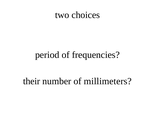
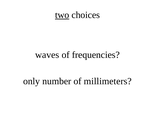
two underline: none -> present (62, 15)
period: period -> waves (47, 55)
their: their -> only (32, 81)
